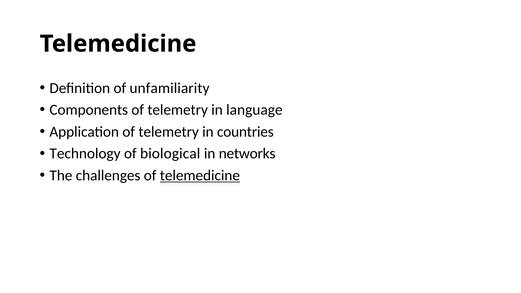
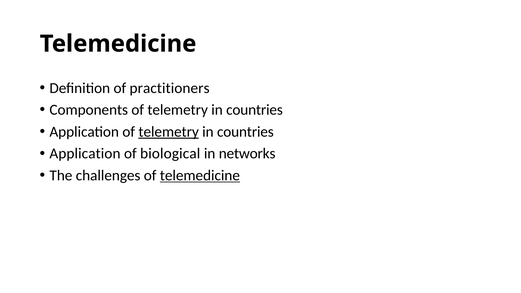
unfamiliarity: unfamiliarity -> practitioners (170, 88)
language: language -> countries (254, 110)
telemetry underline: none -> present (169, 132)
Technology: Technology -> Application (85, 154)
